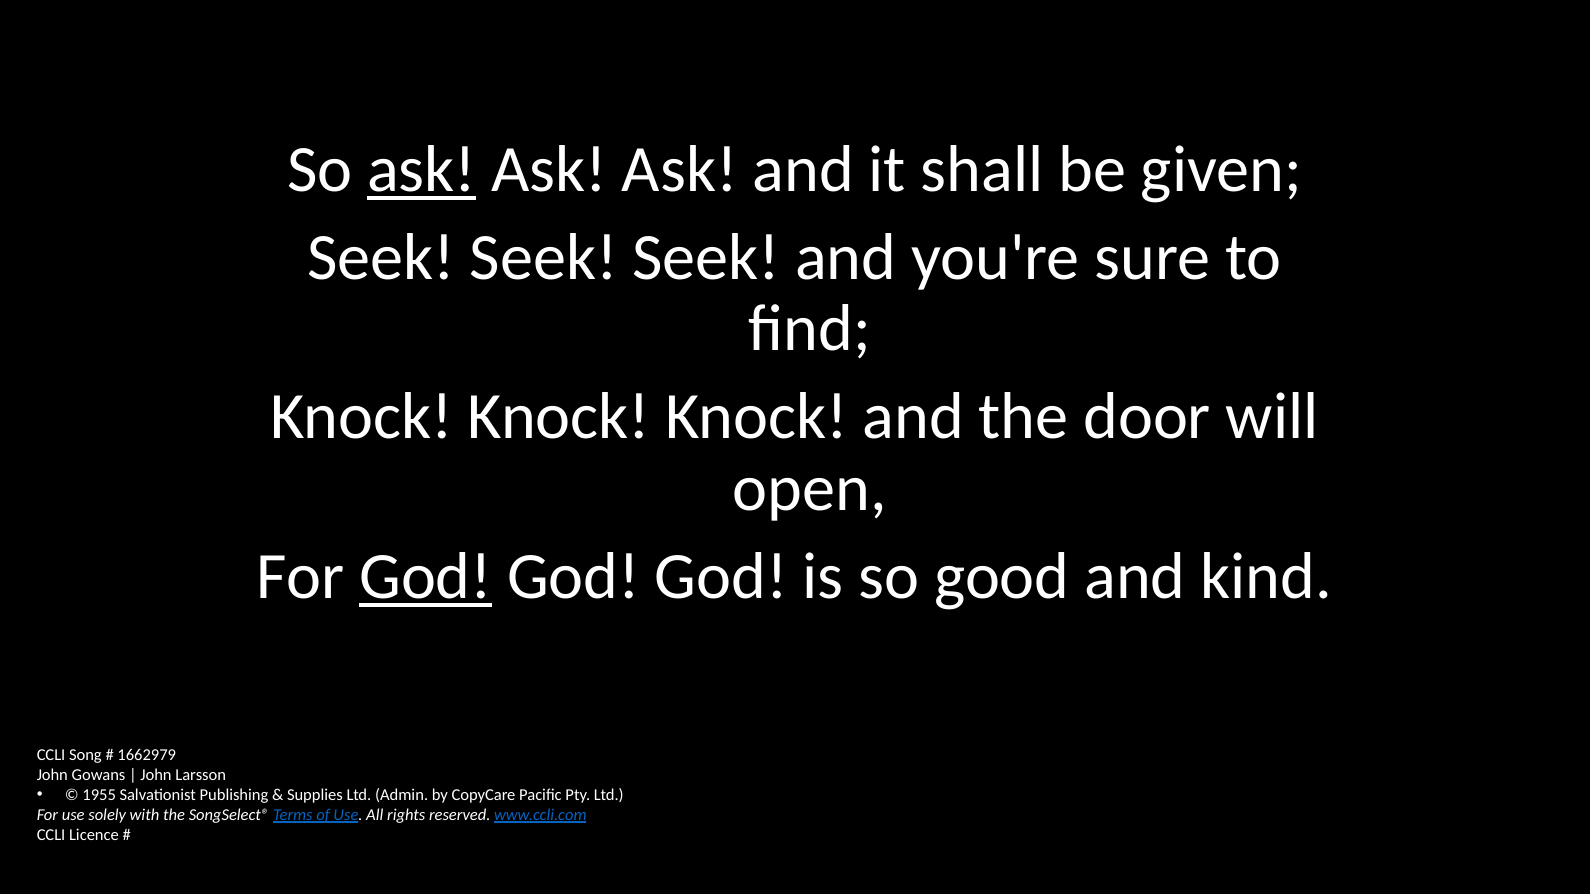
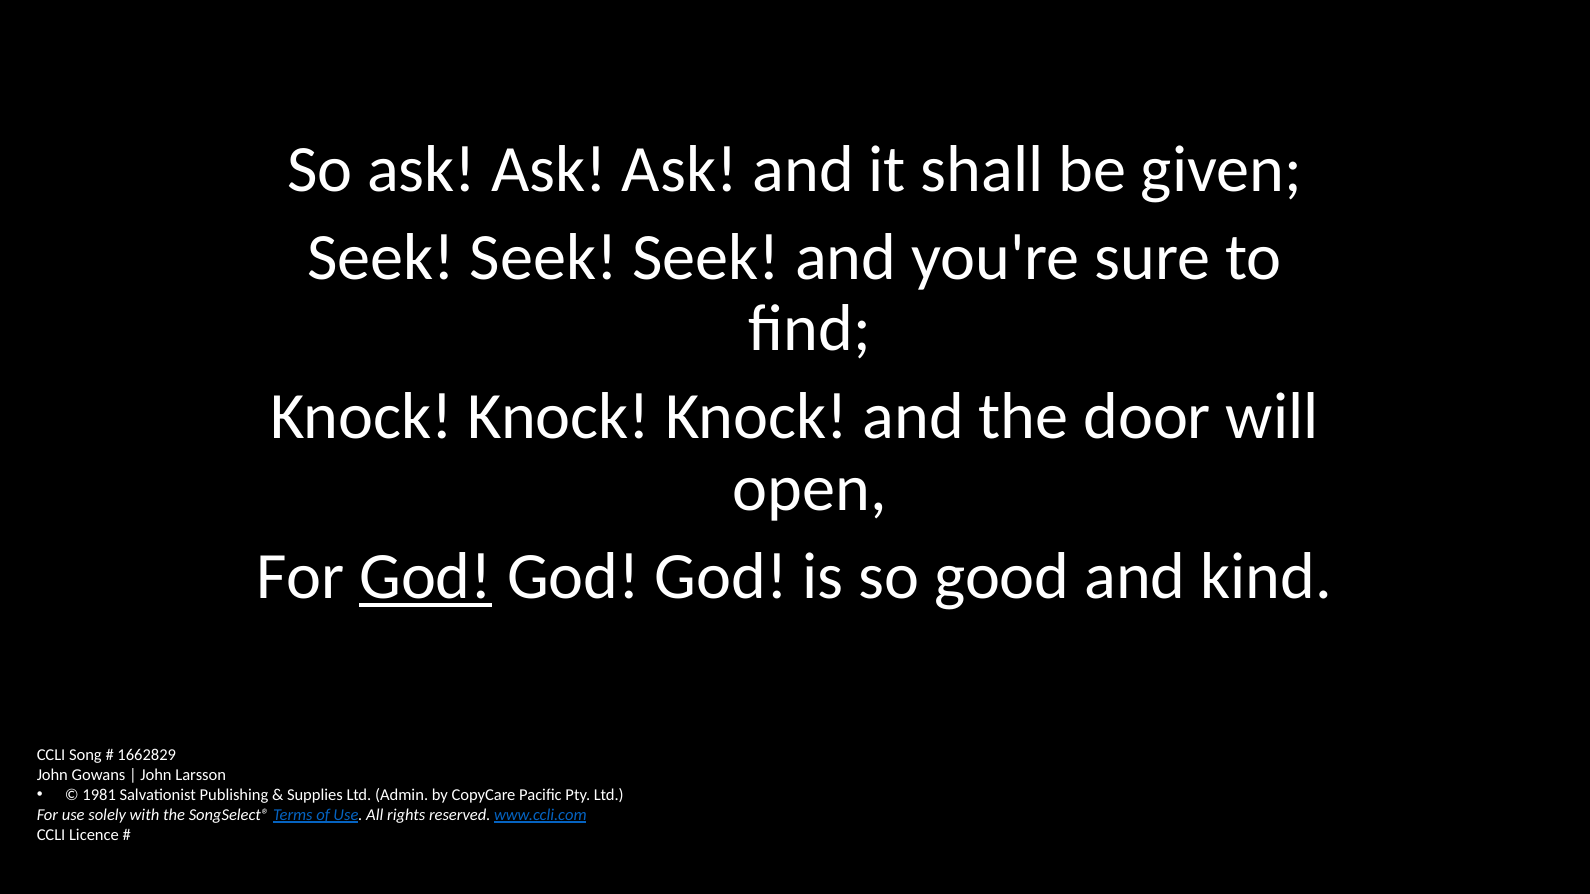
ask underline: present -> none (422, 169)
1662979: 1662979 -> 1662829 (147, 755)
1955: 1955 -> 1981 (99, 795)
